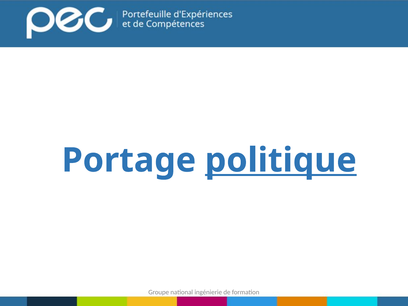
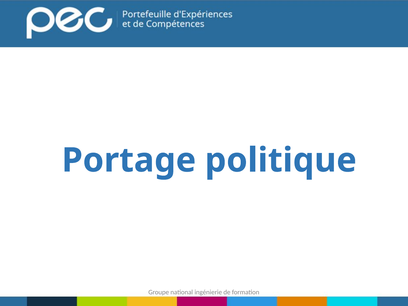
politique underline: present -> none (281, 160)
